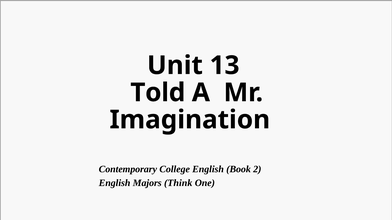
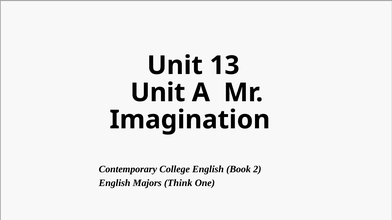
Told: Told -> Unit (158, 93)
